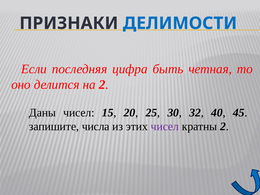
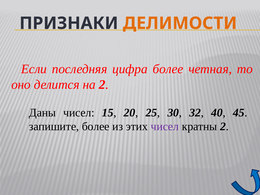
ДЕЛИМОСТИ colour: blue -> orange (180, 23)
цифра быть: быть -> более (168, 69)
запишите числа: числа -> более (96, 126)
